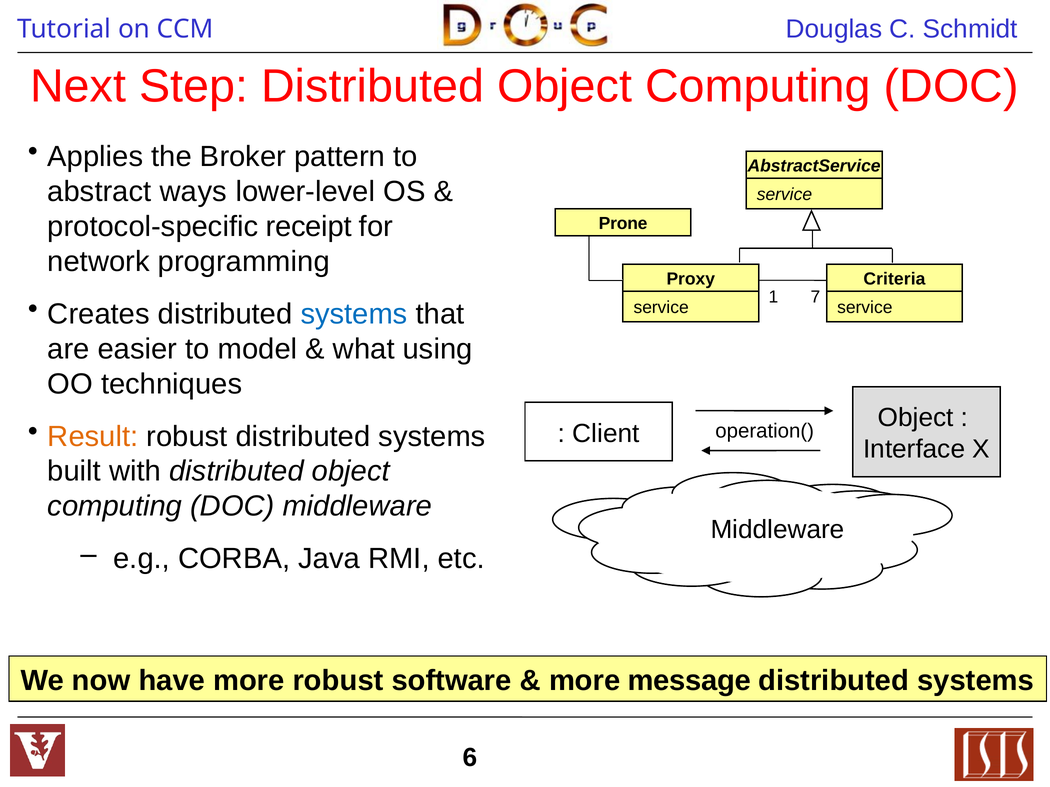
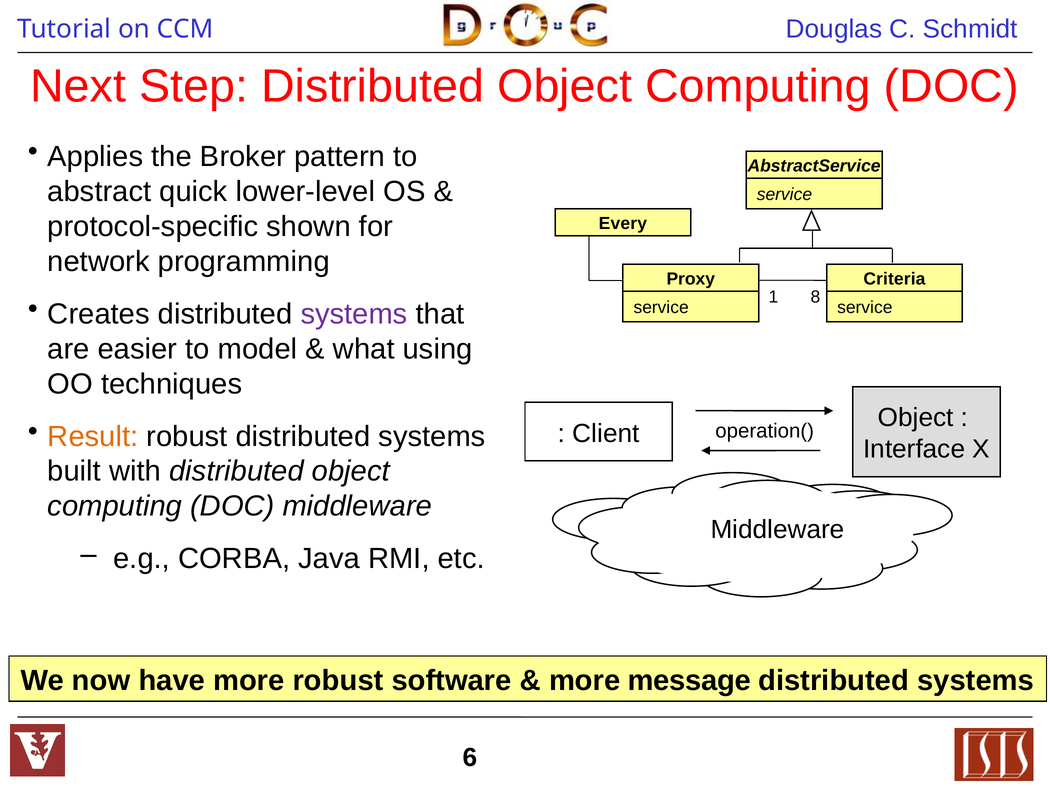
ways: ways -> quick (193, 192)
receipt: receipt -> shown (309, 227)
Prone: Prone -> Every (623, 224)
7: 7 -> 8 (815, 297)
systems colour: blue -> purple (354, 314)
